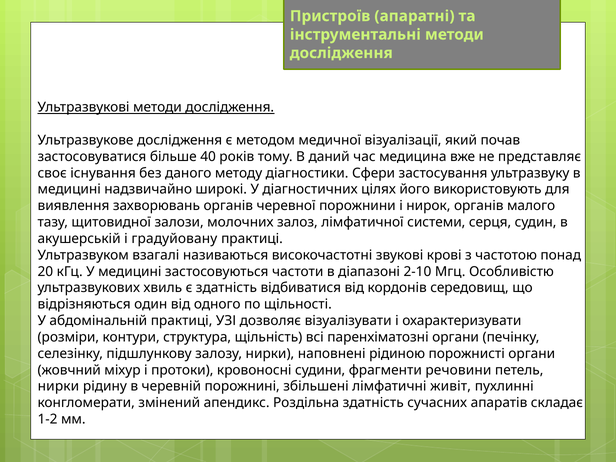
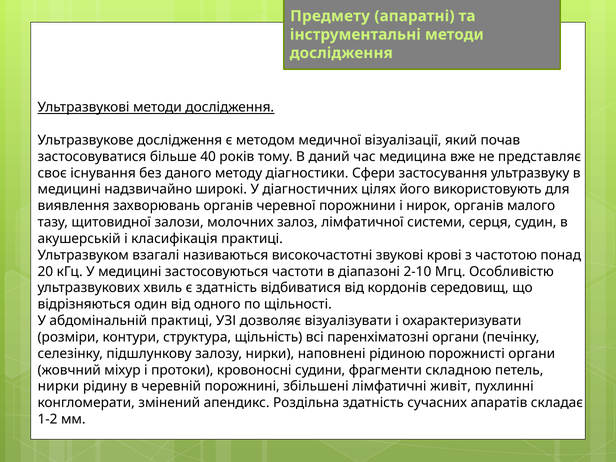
Пристроїв: Пристроїв -> Предмету (330, 16)
градуйовану: градуйовану -> класифікація (174, 239)
речовини: речовини -> складною (458, 370)
